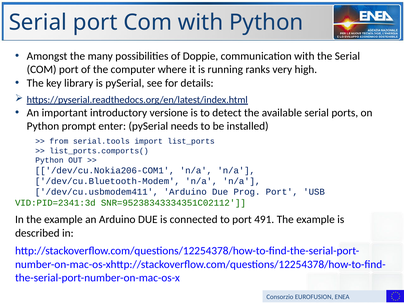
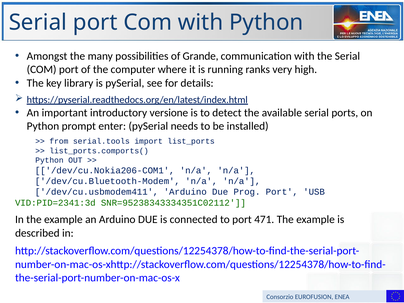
Doppie: Doppie -> Grande (201, 56)
491: 491 -> 471 (264, 219)
